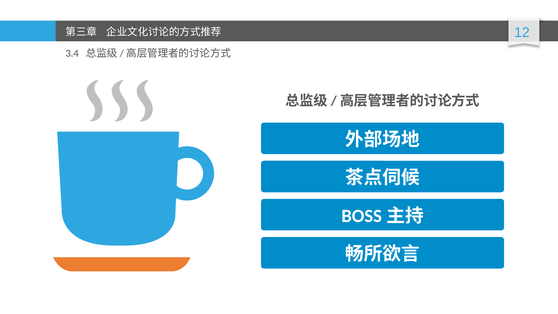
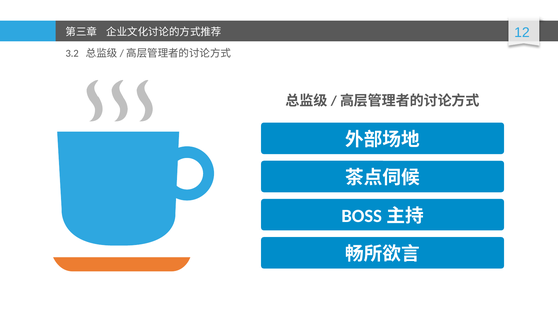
3.4: 3.4 -> 3.2 (72, 53)
